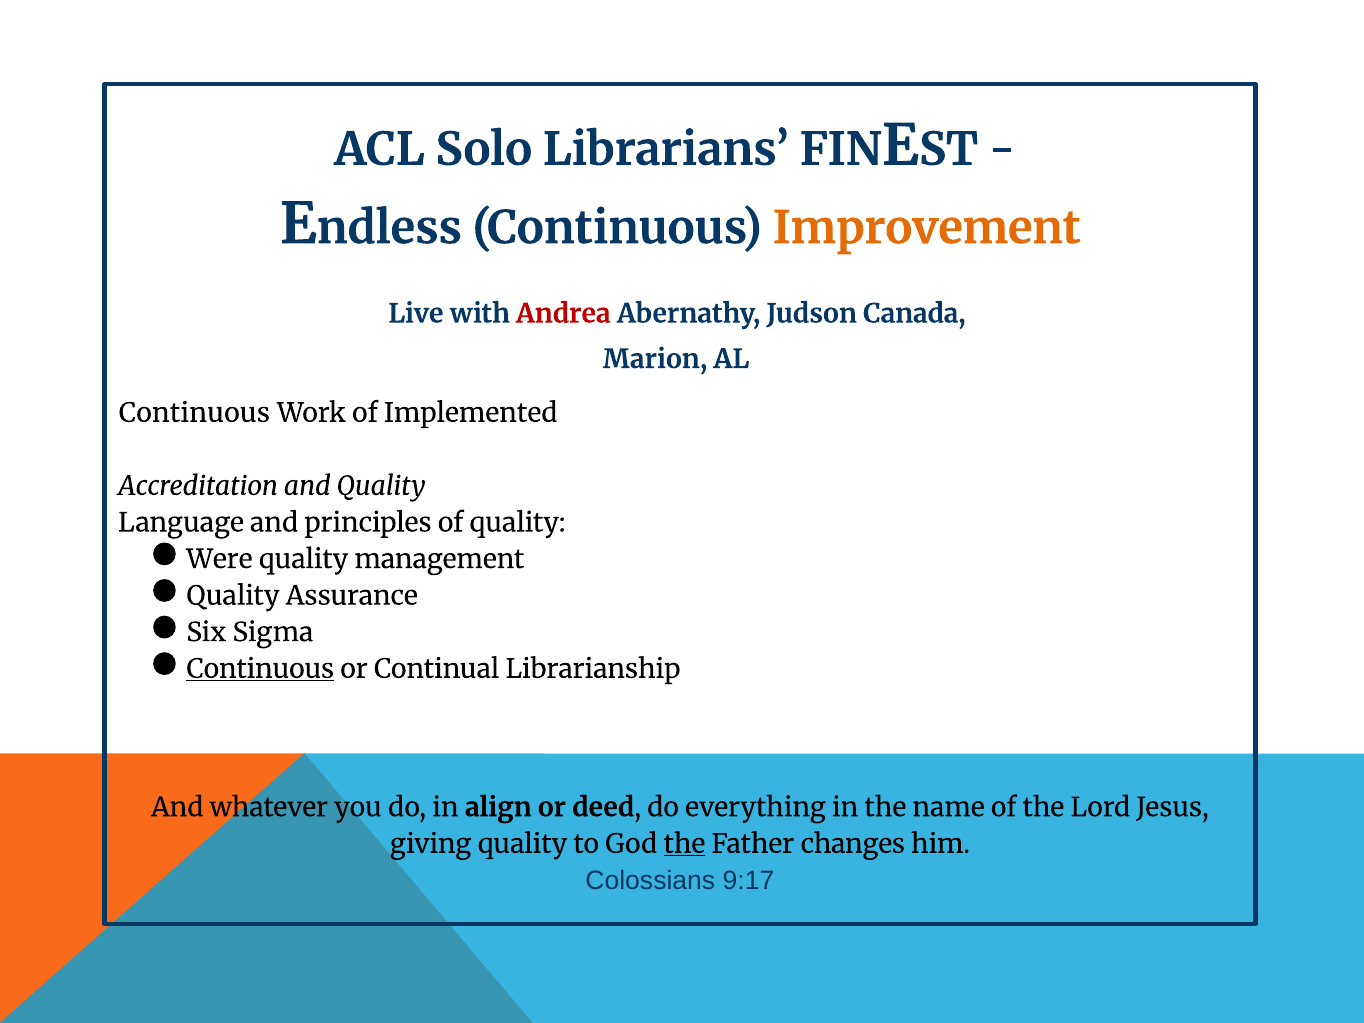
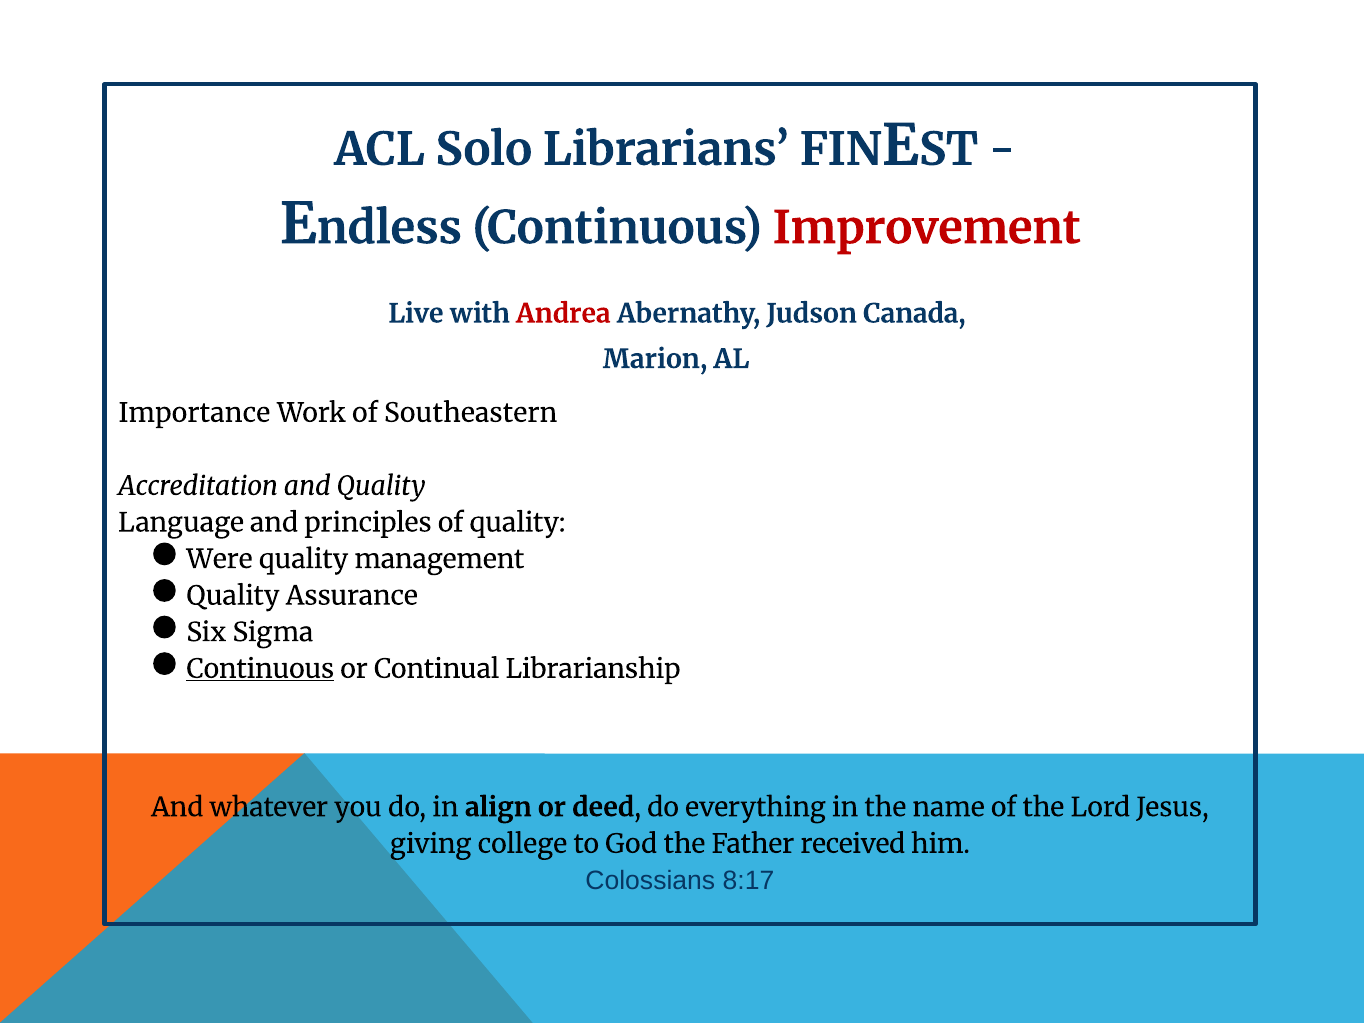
Improvement colour: orange -> red (927, 228)
Continuous: Continuous -> Importance (194, 413)
Implemented: Implemented -> Southeastern (471, 413)
giving quality: quality -> college (522, 844)
the underline: present -> none (684, 844)
changes: changes -> received (853, 844)
9:17: 9:17 -> 8:17 (748, 881)
